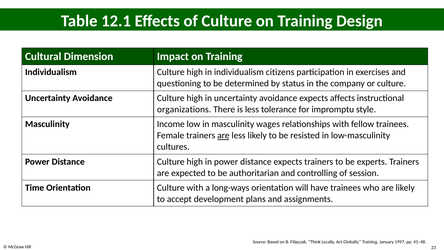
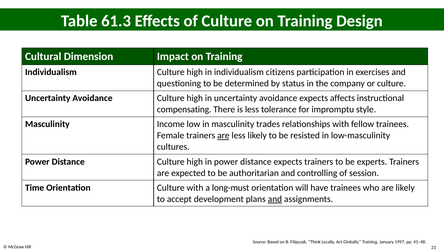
12.1: 12.1 -> 61.3 (116, 21)
organizations: organizations -> compensating (184, 109)
wages: wages -> trades (268, 124)
long-ways: long-ways -> long-must (231, 187)
and underline: none -> present (275, 199)
